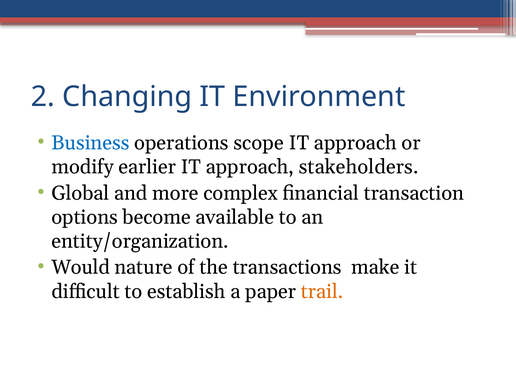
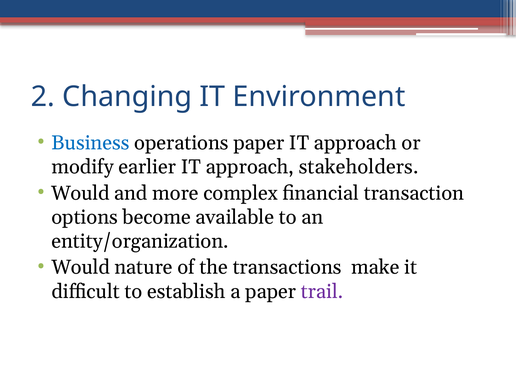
operations scope: scope -> paper (259, 143)
Global: Global -> Would (80, 193)
trail colour: orange -> purple (322, 291)
